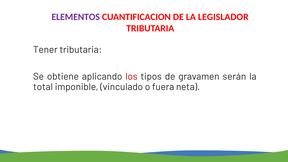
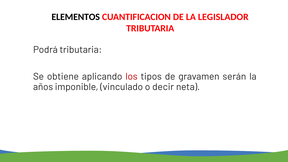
ELEMENTOS colour: purple -> black (76, 17)
Tener: Tener -> Podrá (45, 50)
total: total -> años (43, 87)
fuera: fuera -> decir (163, 87)
